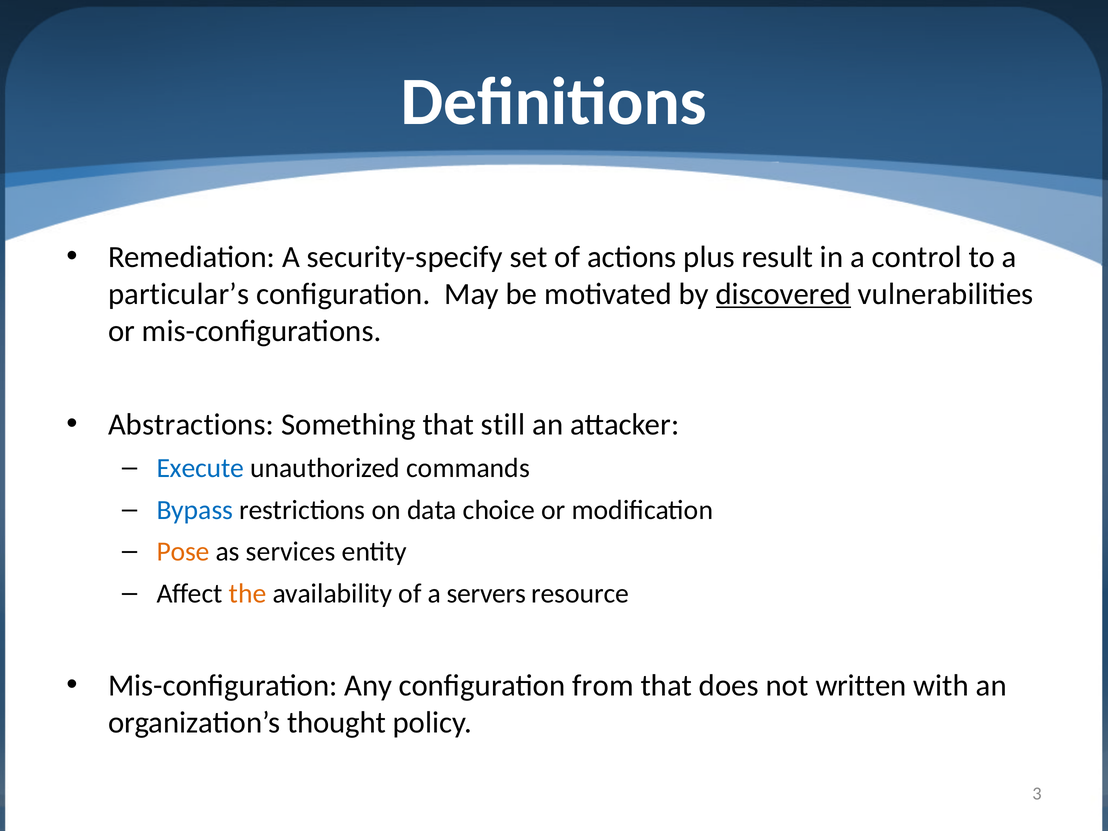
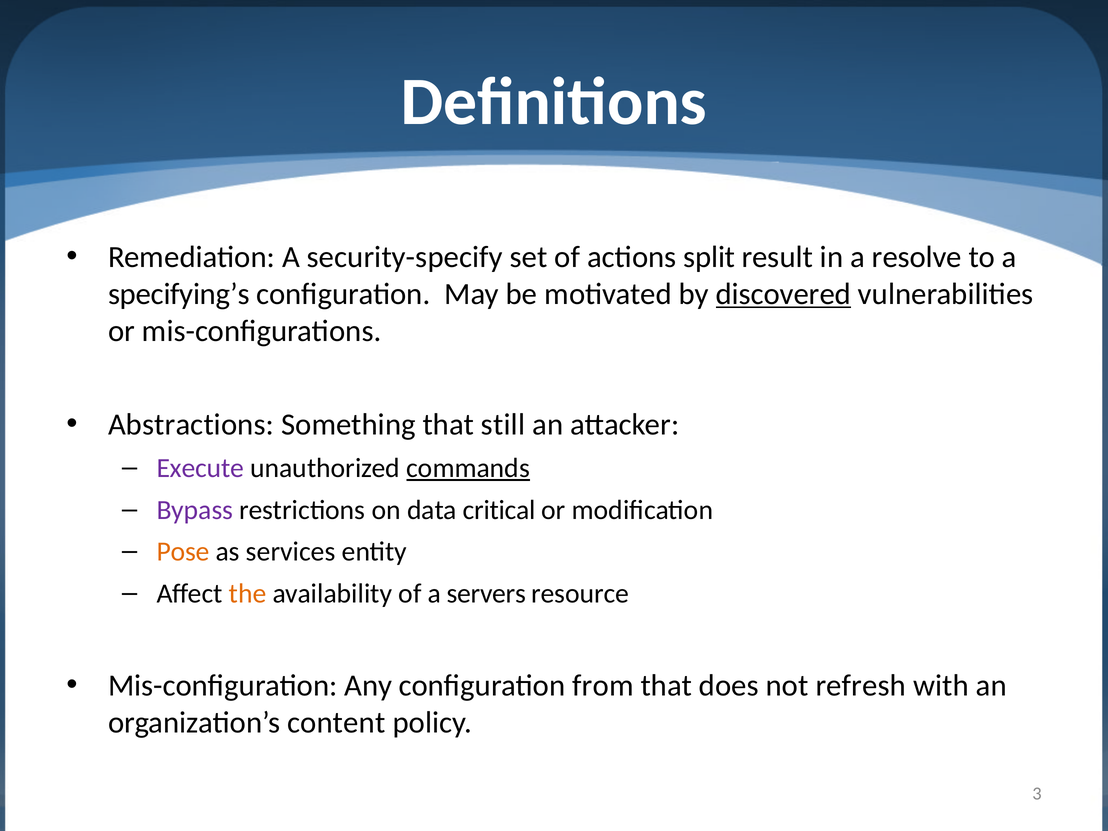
plus: plus -> split (709, 257)
control: control -> resolve (917, 257)
particular’s: particular’s -> specifying’s (179, 294)
Execute colour: blue -> purple (200, 468)
commands underline: none -> present (468, 468)
Bypass colour: blue -> purple (195, 510)
choice: choice -> critical (499, 510)
written: written -> refresh (861, 686)
thought: thought -> content (336, 723)
